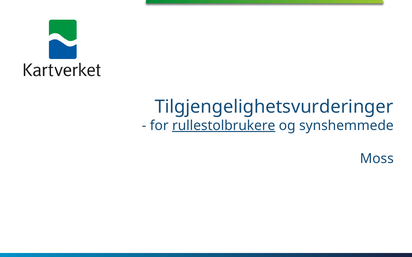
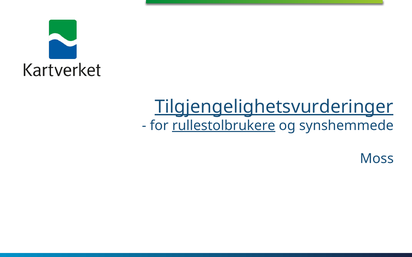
Tilgjengelighetsvurderinger underline: none -> present (274, 107)
